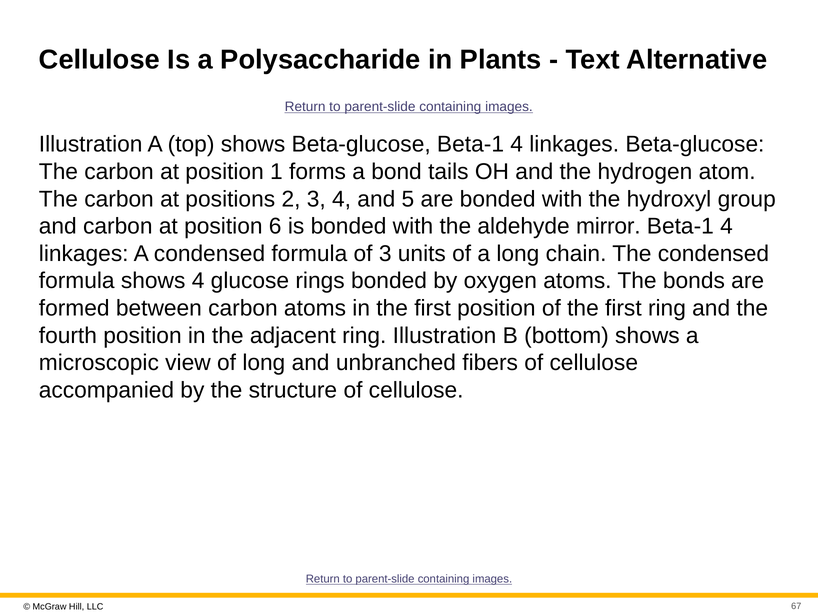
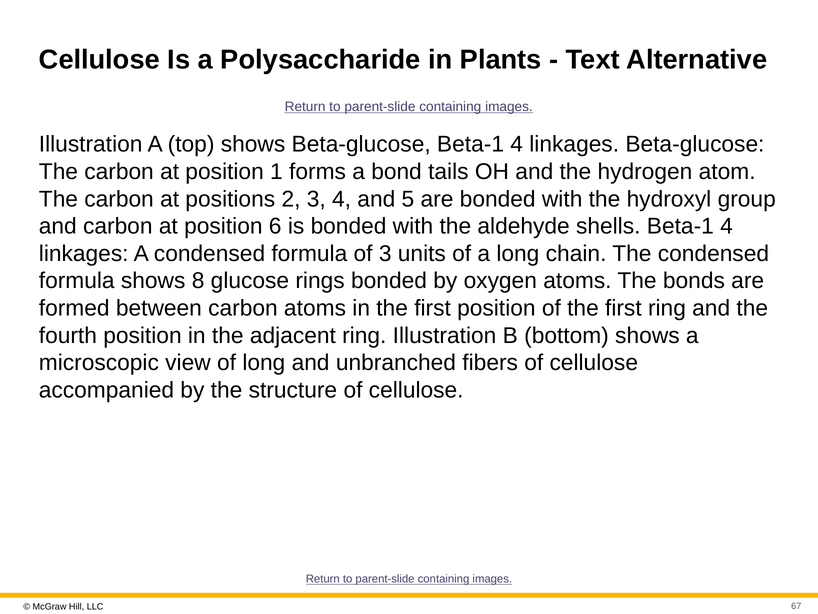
mirror: mirror -> shells (608, 226)
shows 4: 4 -> 8 (198, 281)
